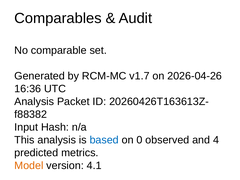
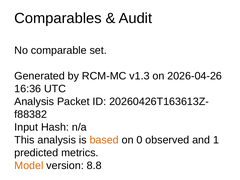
v1.7: v1.7 -> v1.3 (139, 76)
based colour: blue -> orange (104, 140)
4: 4 -> 1 (216, 140)
4.1: 4.1 -> 8.8 (94, 166)
